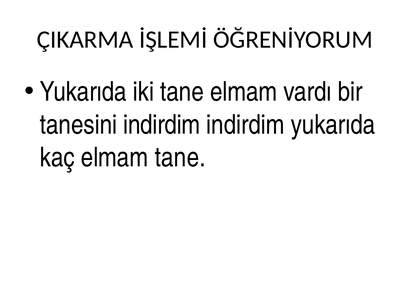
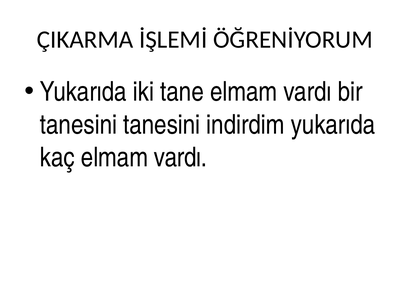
tanesini indirdim: indirdim -> tanesini (162, 125)
kaç elmam tane: tane -> vardı (180, 158)
